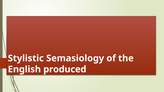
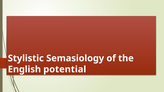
produced: produced -> potential (65, 69)
